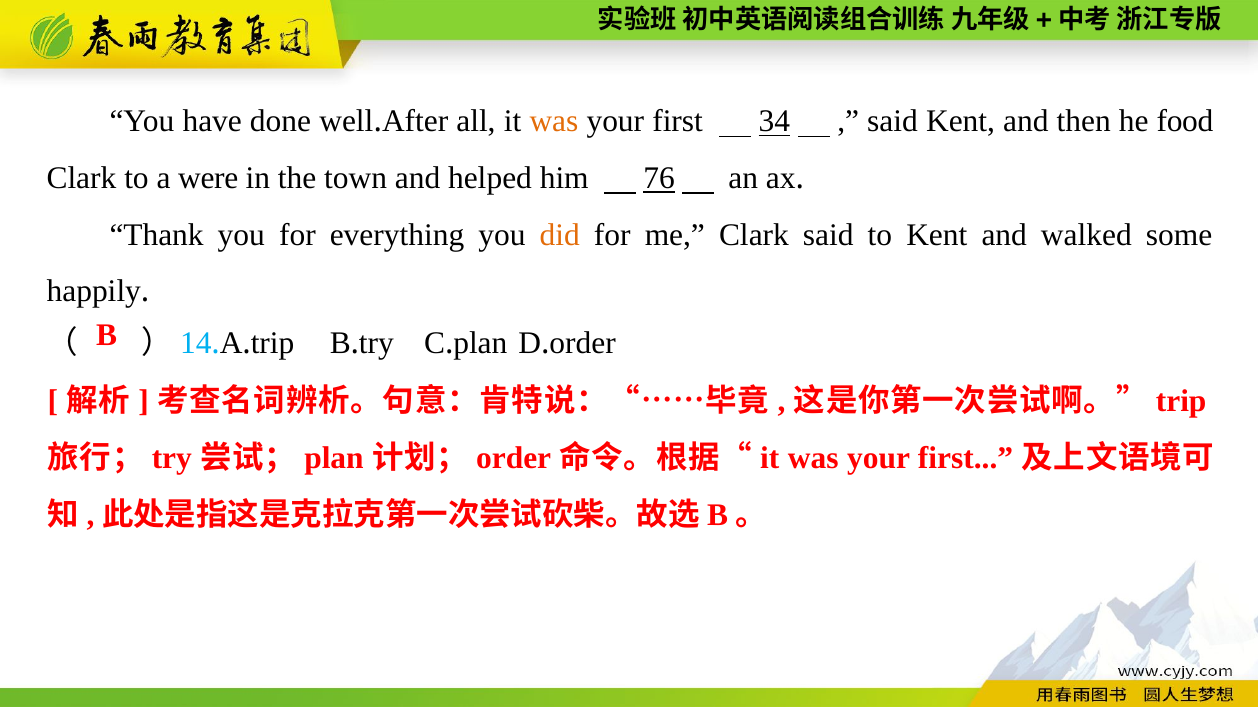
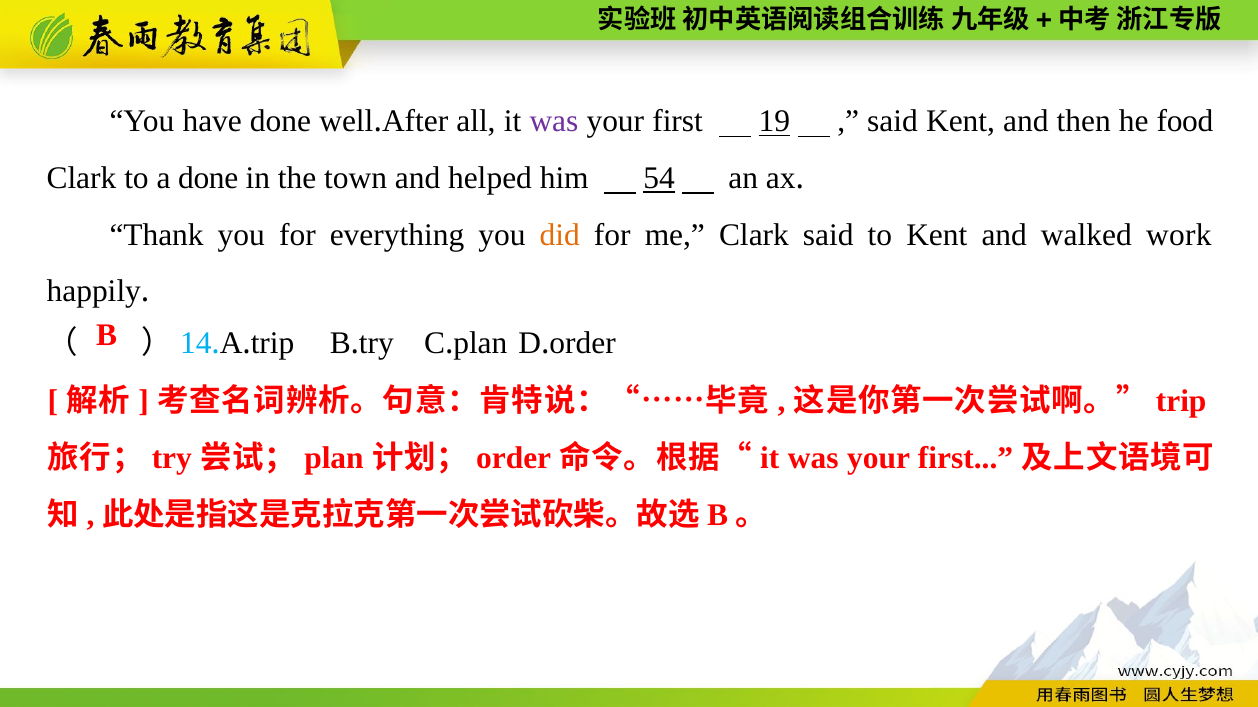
was colour: orange -> purple (554, 122)
34: 34 -> 19 (774, 122)
a were: were -> done (208, 178)
76: 76 -> 54 (659, 178)
some: some -> work (1179, 235)
